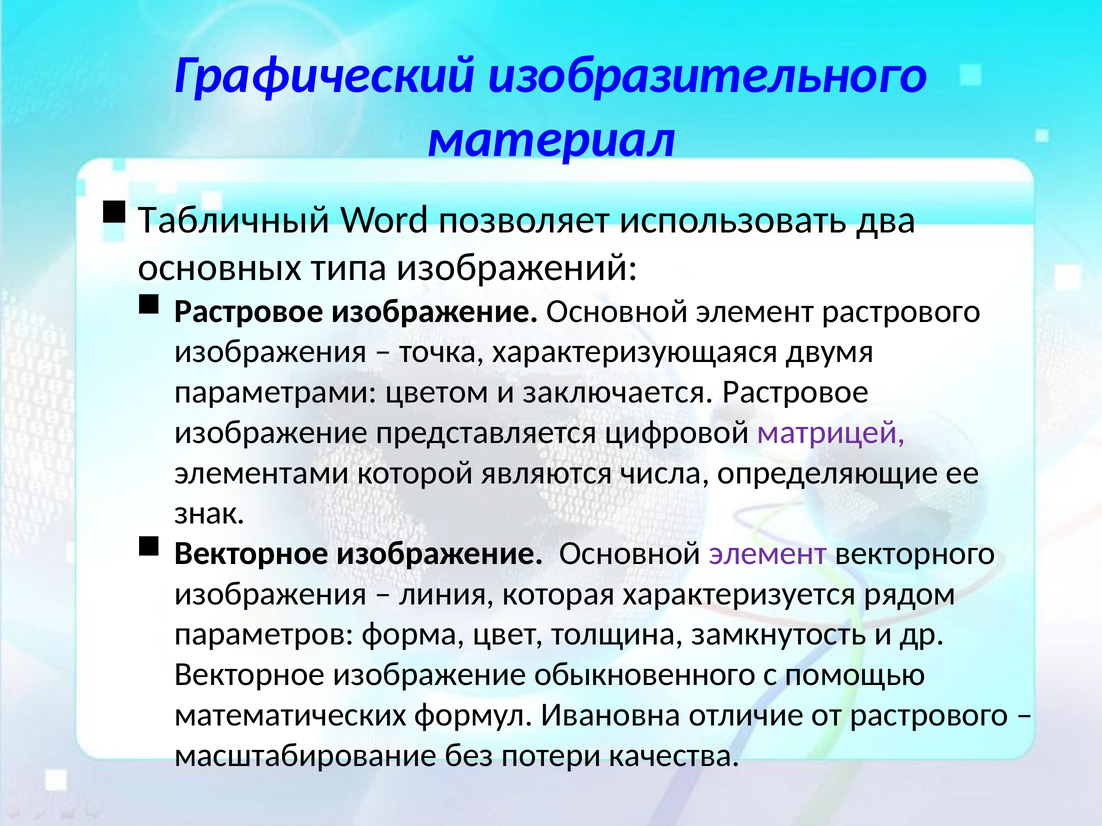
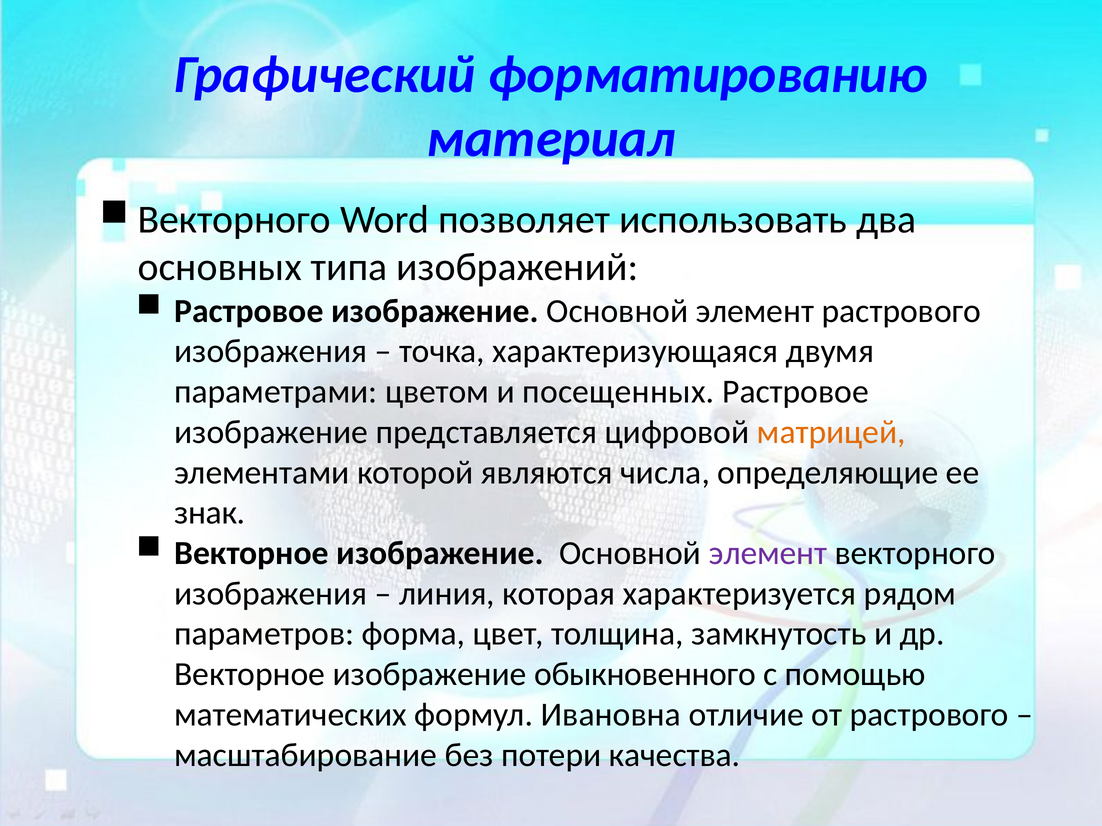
изобразительного: изобразительного -> форматированию (708, 74)
Табличный: Табличный -> Векторного (234, 220)
заключается: заключается -> посещенных (618, 392)
матрицей colour: purple -> orange (831, 432)
